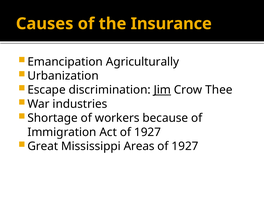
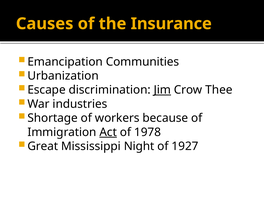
Agriculturally: Agriculturally -> Communities (143, 62)
Act underline: none -> present (108, 132)
1927: 1927 -> 1978 (148, 132)
Areas: Areas -> Night (139, 146)
